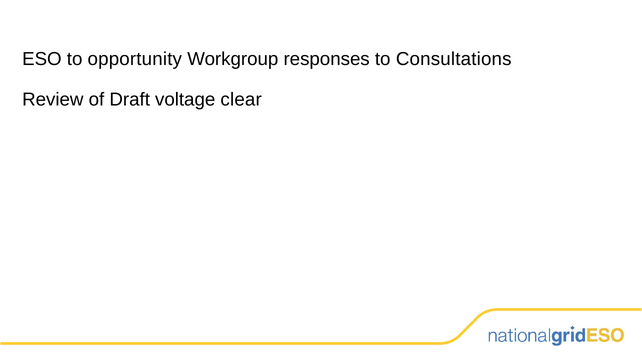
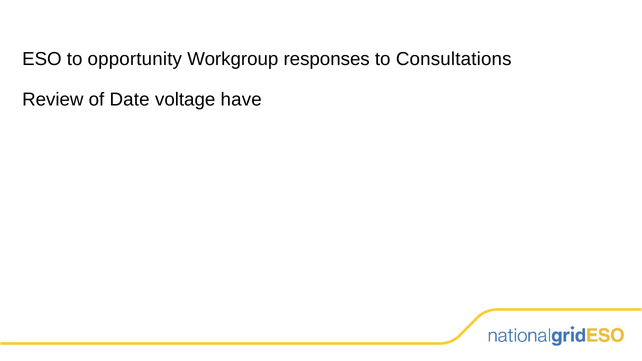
Draft: Draft -> Date (130, 100)
clear: clear -> have (241, 100)
